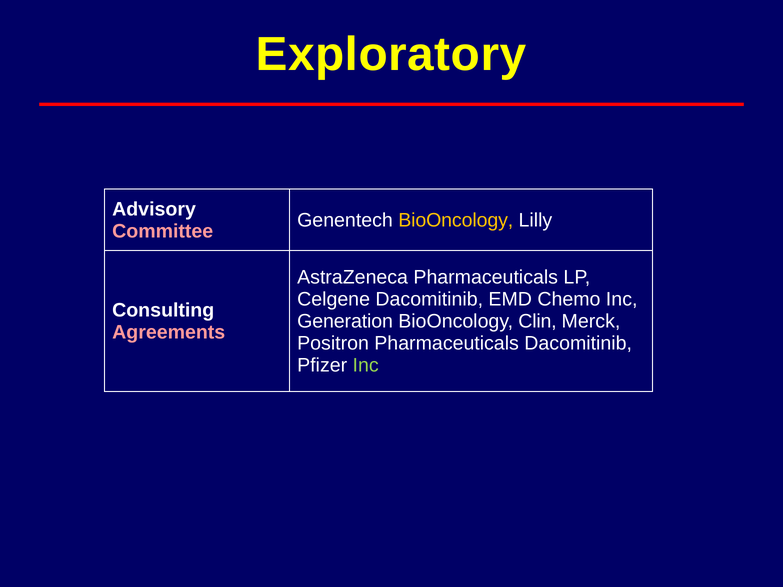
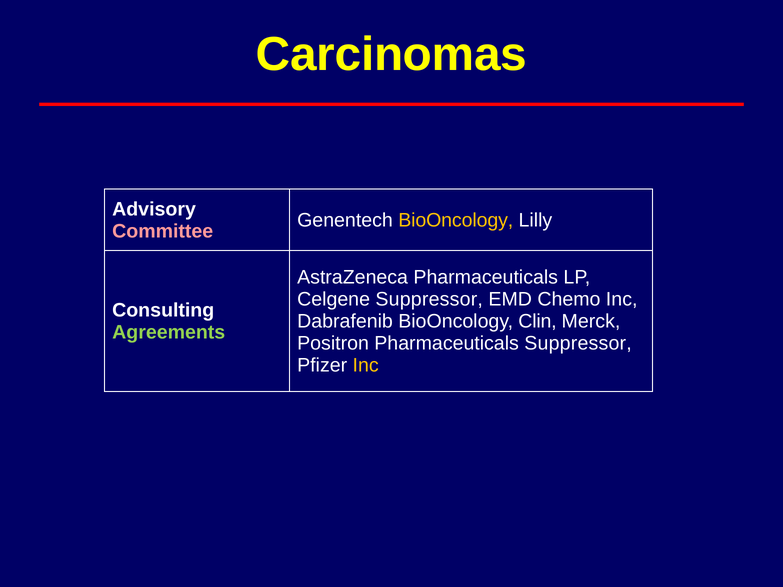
Exploratory: Exploratory -> Carcinomas (391, 55)
Celgene Dacomitinib: Dacomitinib -> Suppressor (429, 300)
Generation: Generation -> Dabrafenib (345, 321)
Agreements colour: pink -> light green (169, 332)
Pharmaceuticals Dacomitinib: Dacomitinib -> Suppressor (578, 343)
Inc colour: light green -> yellow (366, 365)
